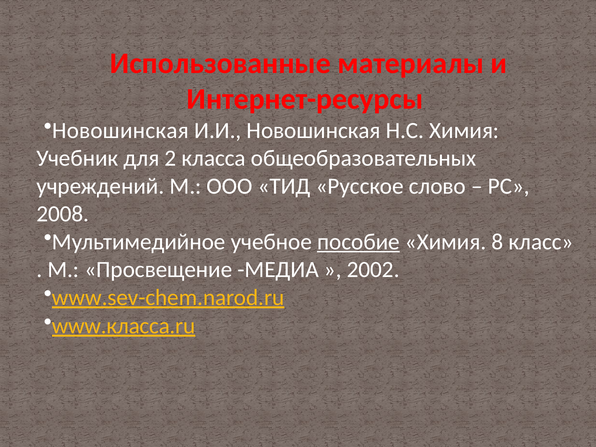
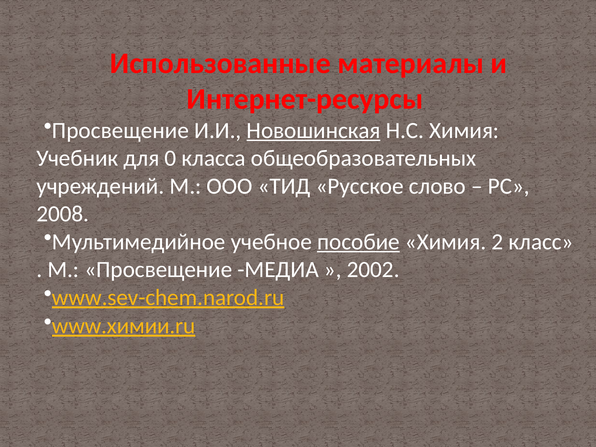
Новошинская: Новошинская -> Просвещение (120, 130)
Новошинская underline: none -> present (314, 130)
2: 2 -> 0 (170, 158)
8: 8 -> 2 (497, 242)
www.класса.ru: www.класса.ru -> www.химии.ru (124, 326)
